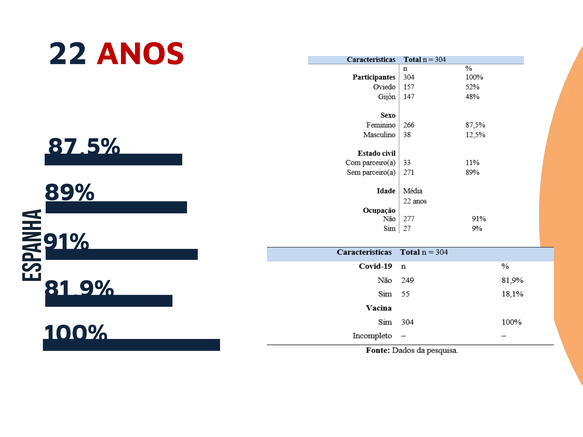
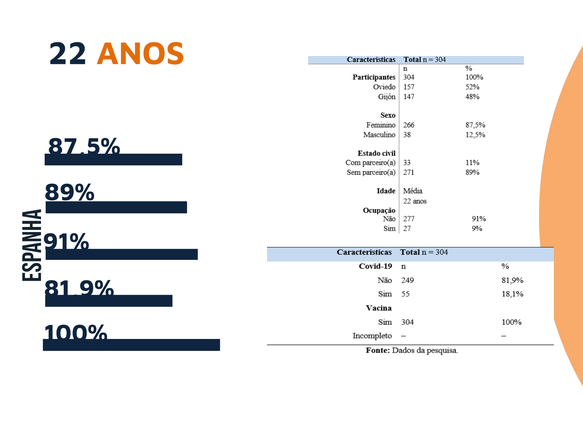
ANOS colour: red -> orange (140, 53)
